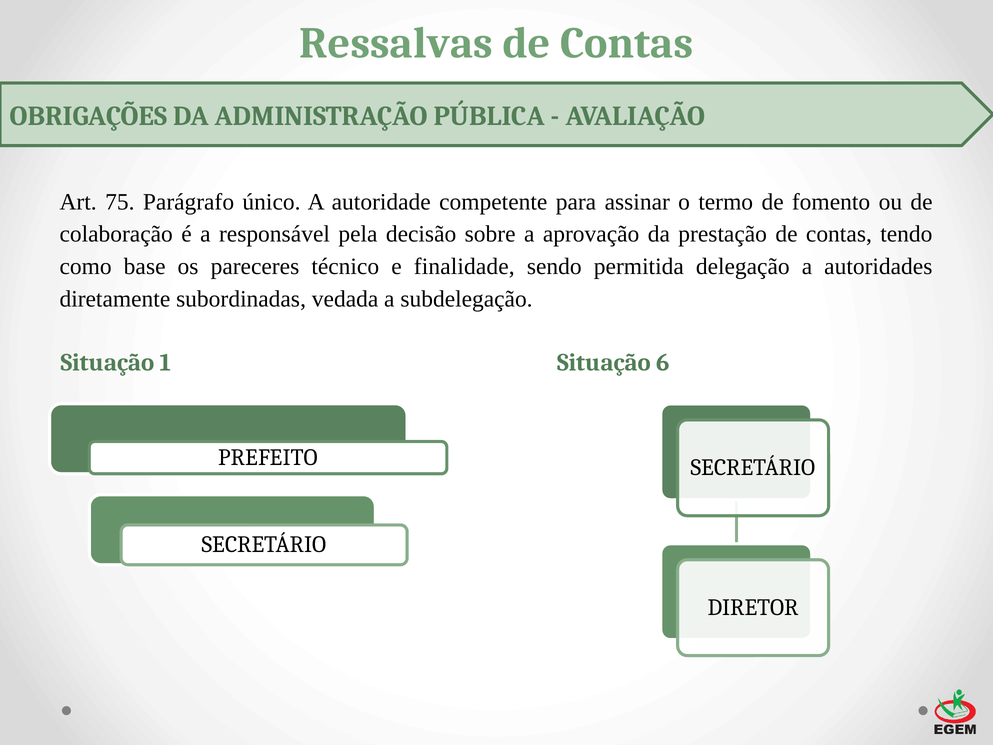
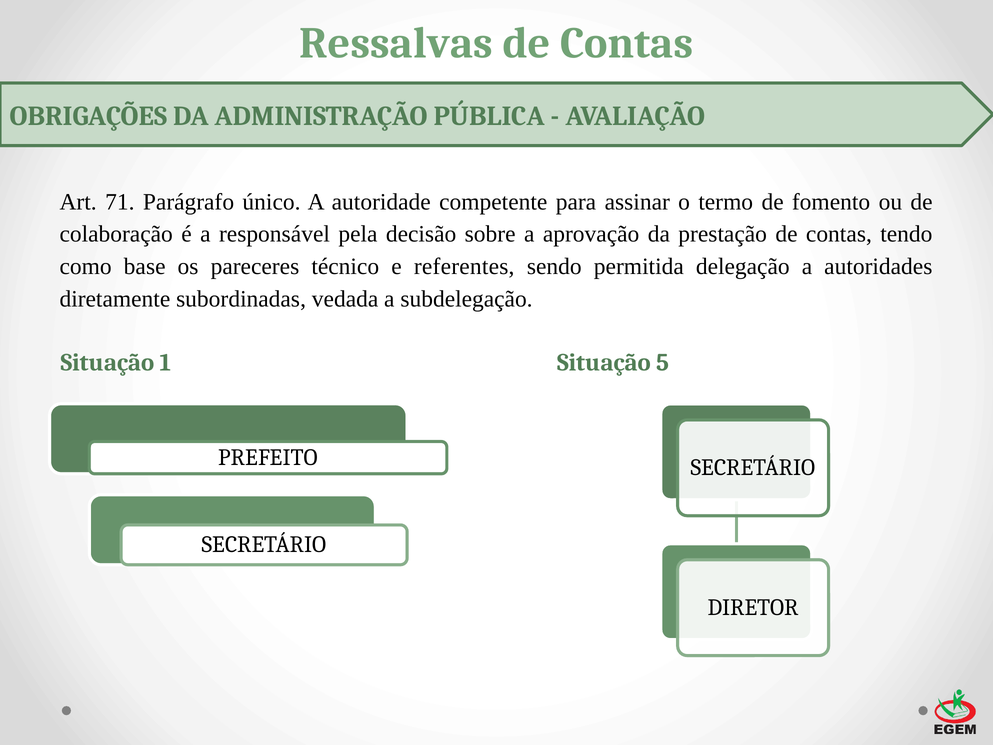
75: 75 -> 71 (120, 202)
finalidade: finalidade -> referentes (464, 266)
6: 6 -> 5 (663, 363)
